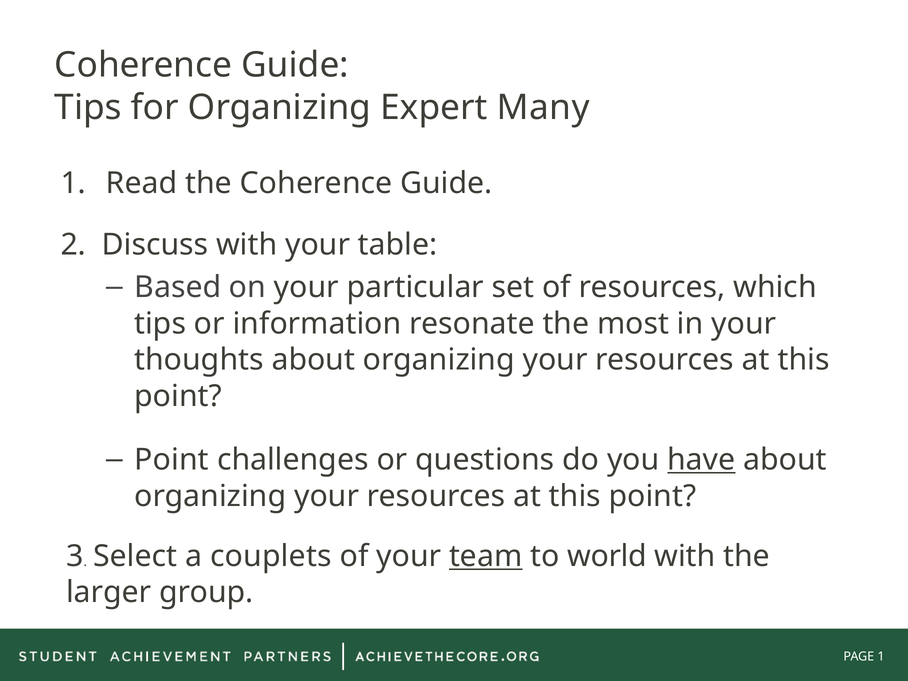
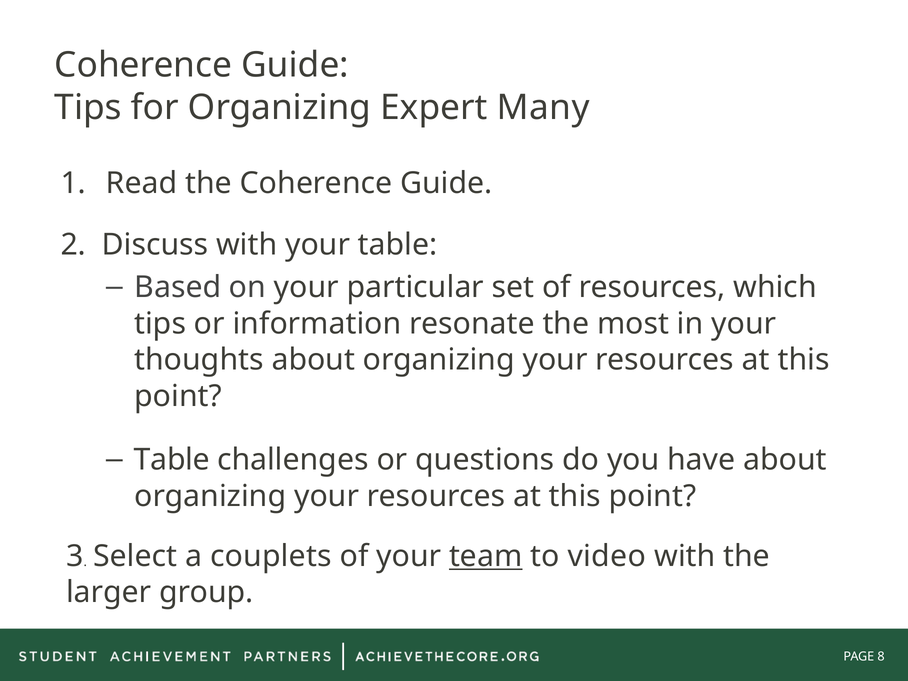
Point: Point -> Table (172, 460)
have underline: present -> none (701, 460)
world: world -> video (607, 556)
1: 1 -> 8 (881, 657)
